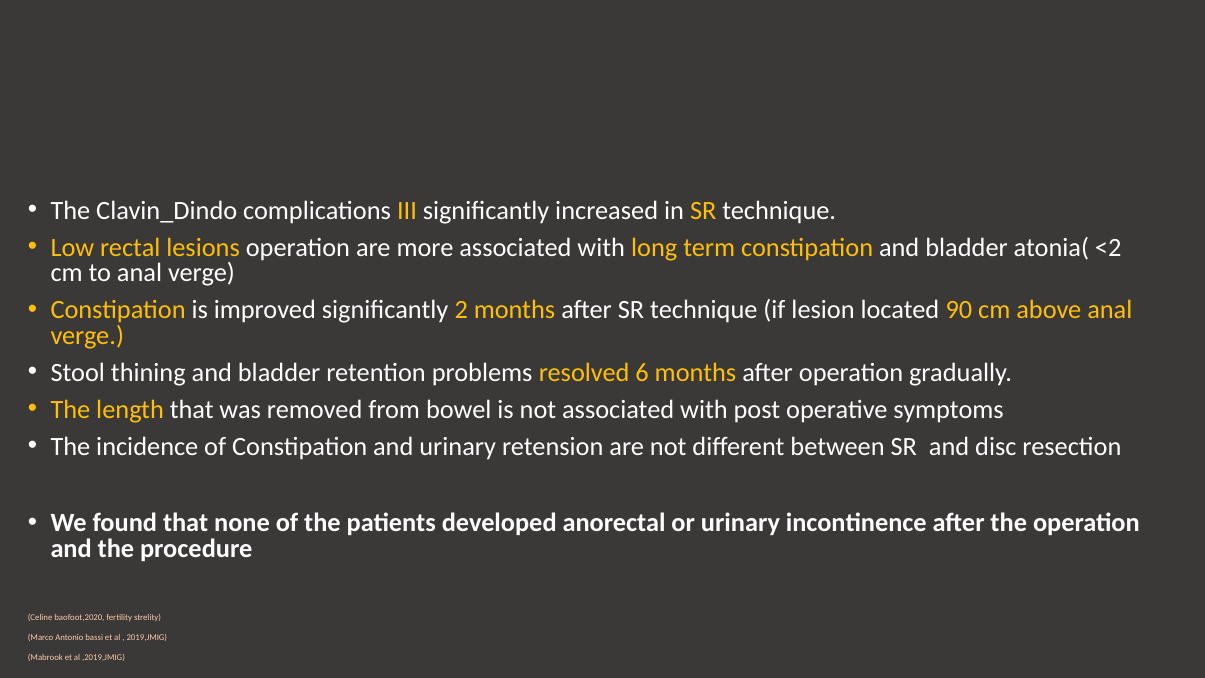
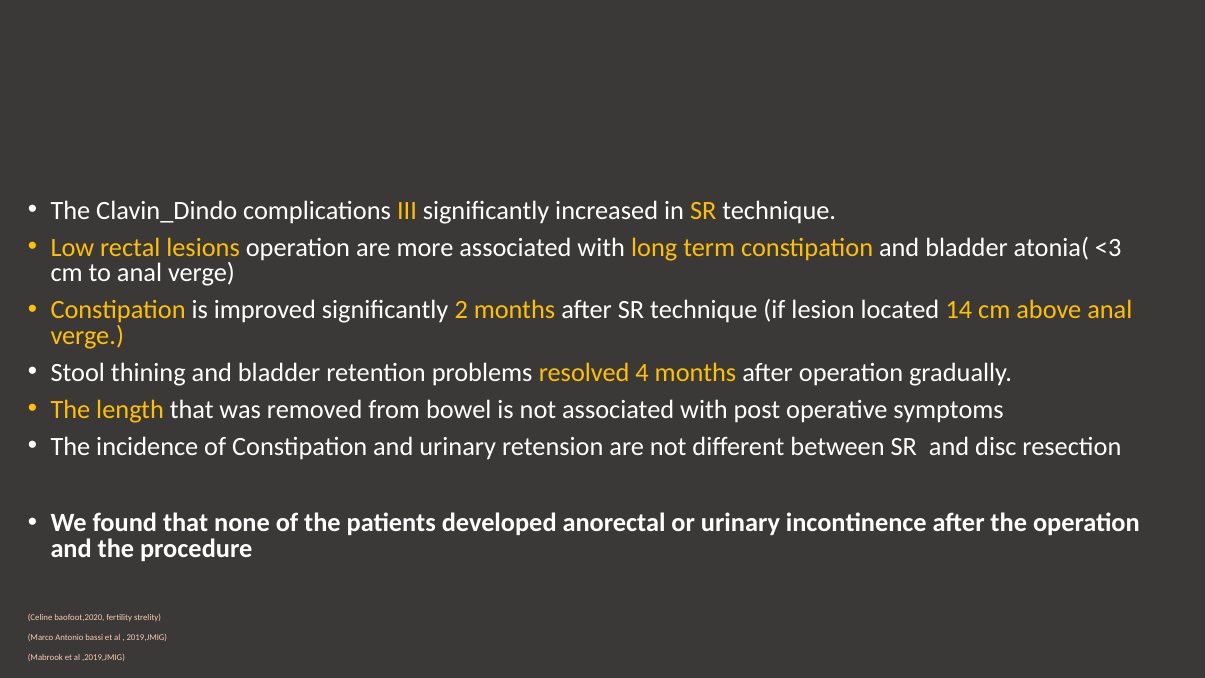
<2: <2 -> <3 (1108, 247)
90: 90 -> 14 (959, 310)
6: 6 -> 4 (642, 372)
